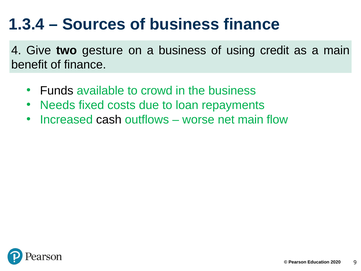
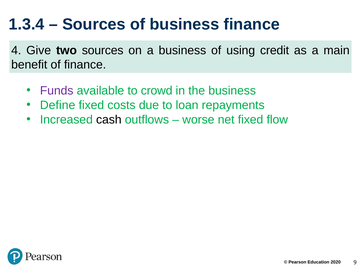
two gesture: gesture -> sources (103, 50)
Funds colour: black -> purple (57, 91)
Needs: Needs -> Define (58, 105)
net main: main -> fixed (251, 119)
